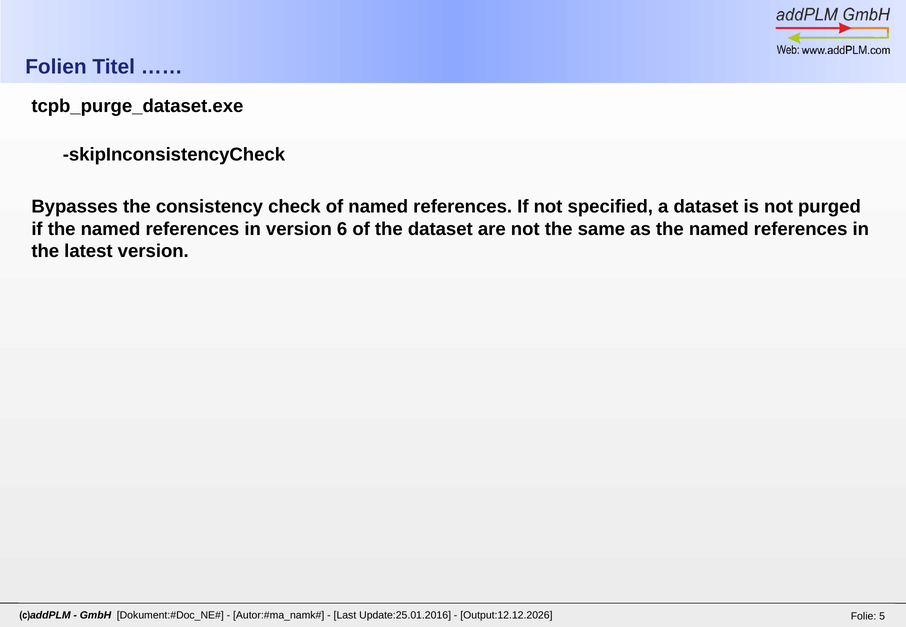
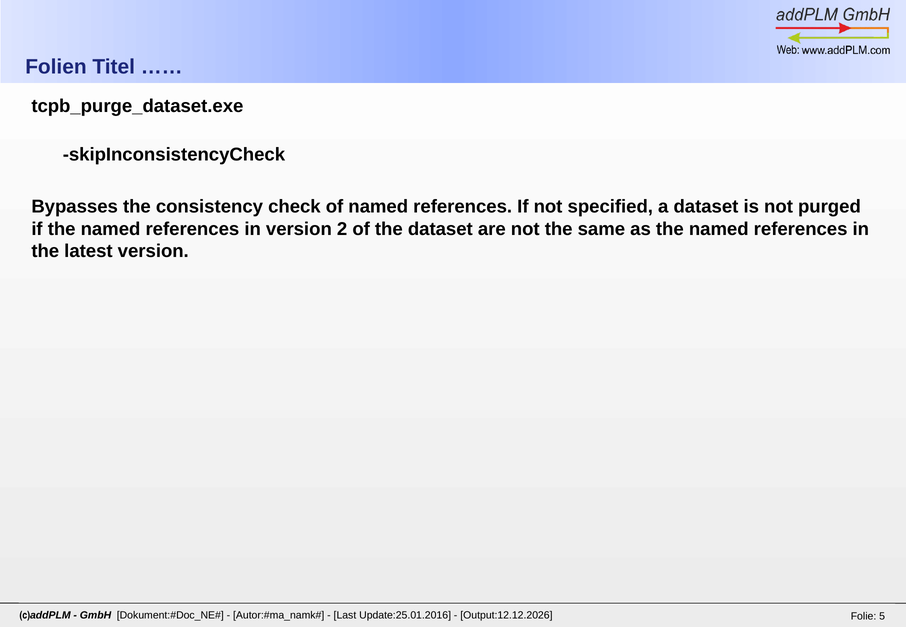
6: 6 -> 2 (342, 229)
